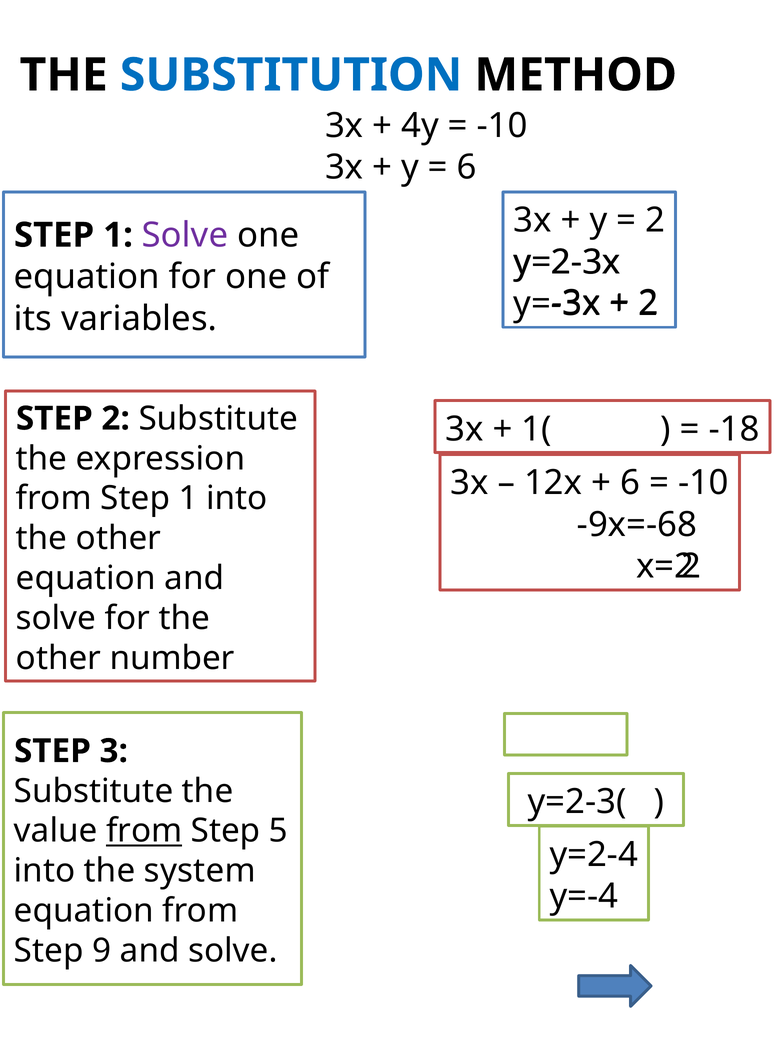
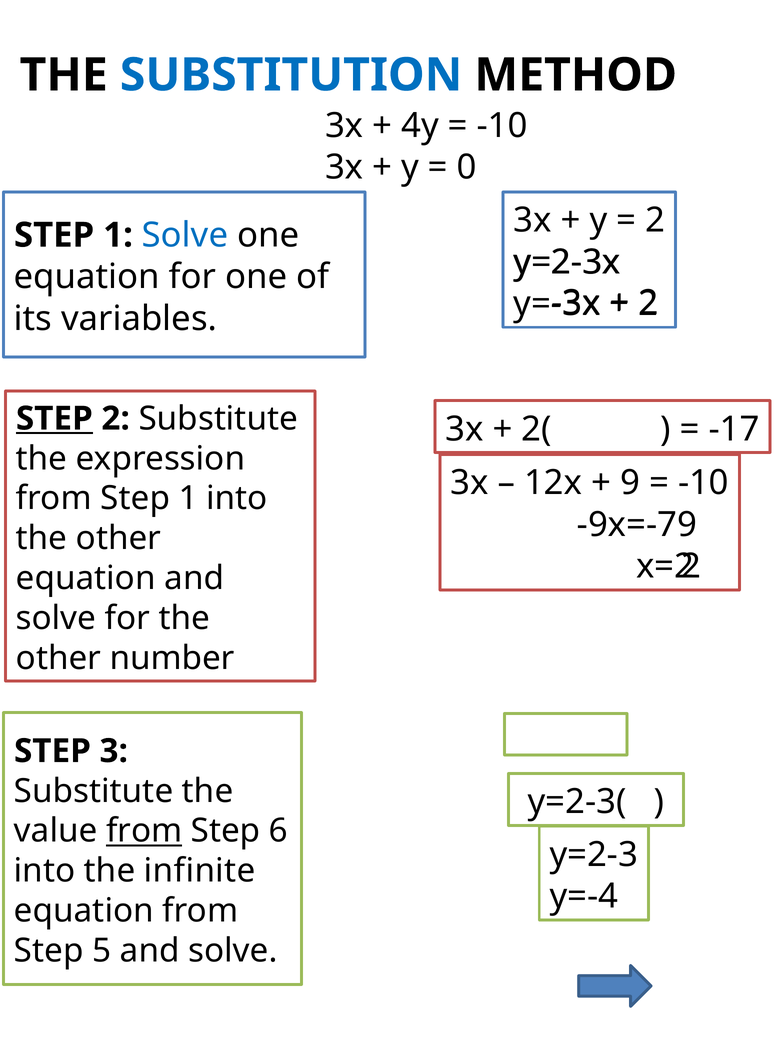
6: 6 -> 0 (467, 167)
Solve colour: purple -> blue (185, 235)
STEP underline: none -> present (54, 418)
1(: 1( -> 2( (537, 429)
-18: -18 -> -17 (734, 429)
6: 6 -> 9 (630, 483)
-9x=-68: -9x=-68 -> -9x=-79 (637, 525)
5: 5 -> 6 (278, 831)
y=2-4: y=2-4 -> y=2-3 (594, 854)
system: system -> infinite (200, 871)
9: 9 -> 5 (102, 951)
